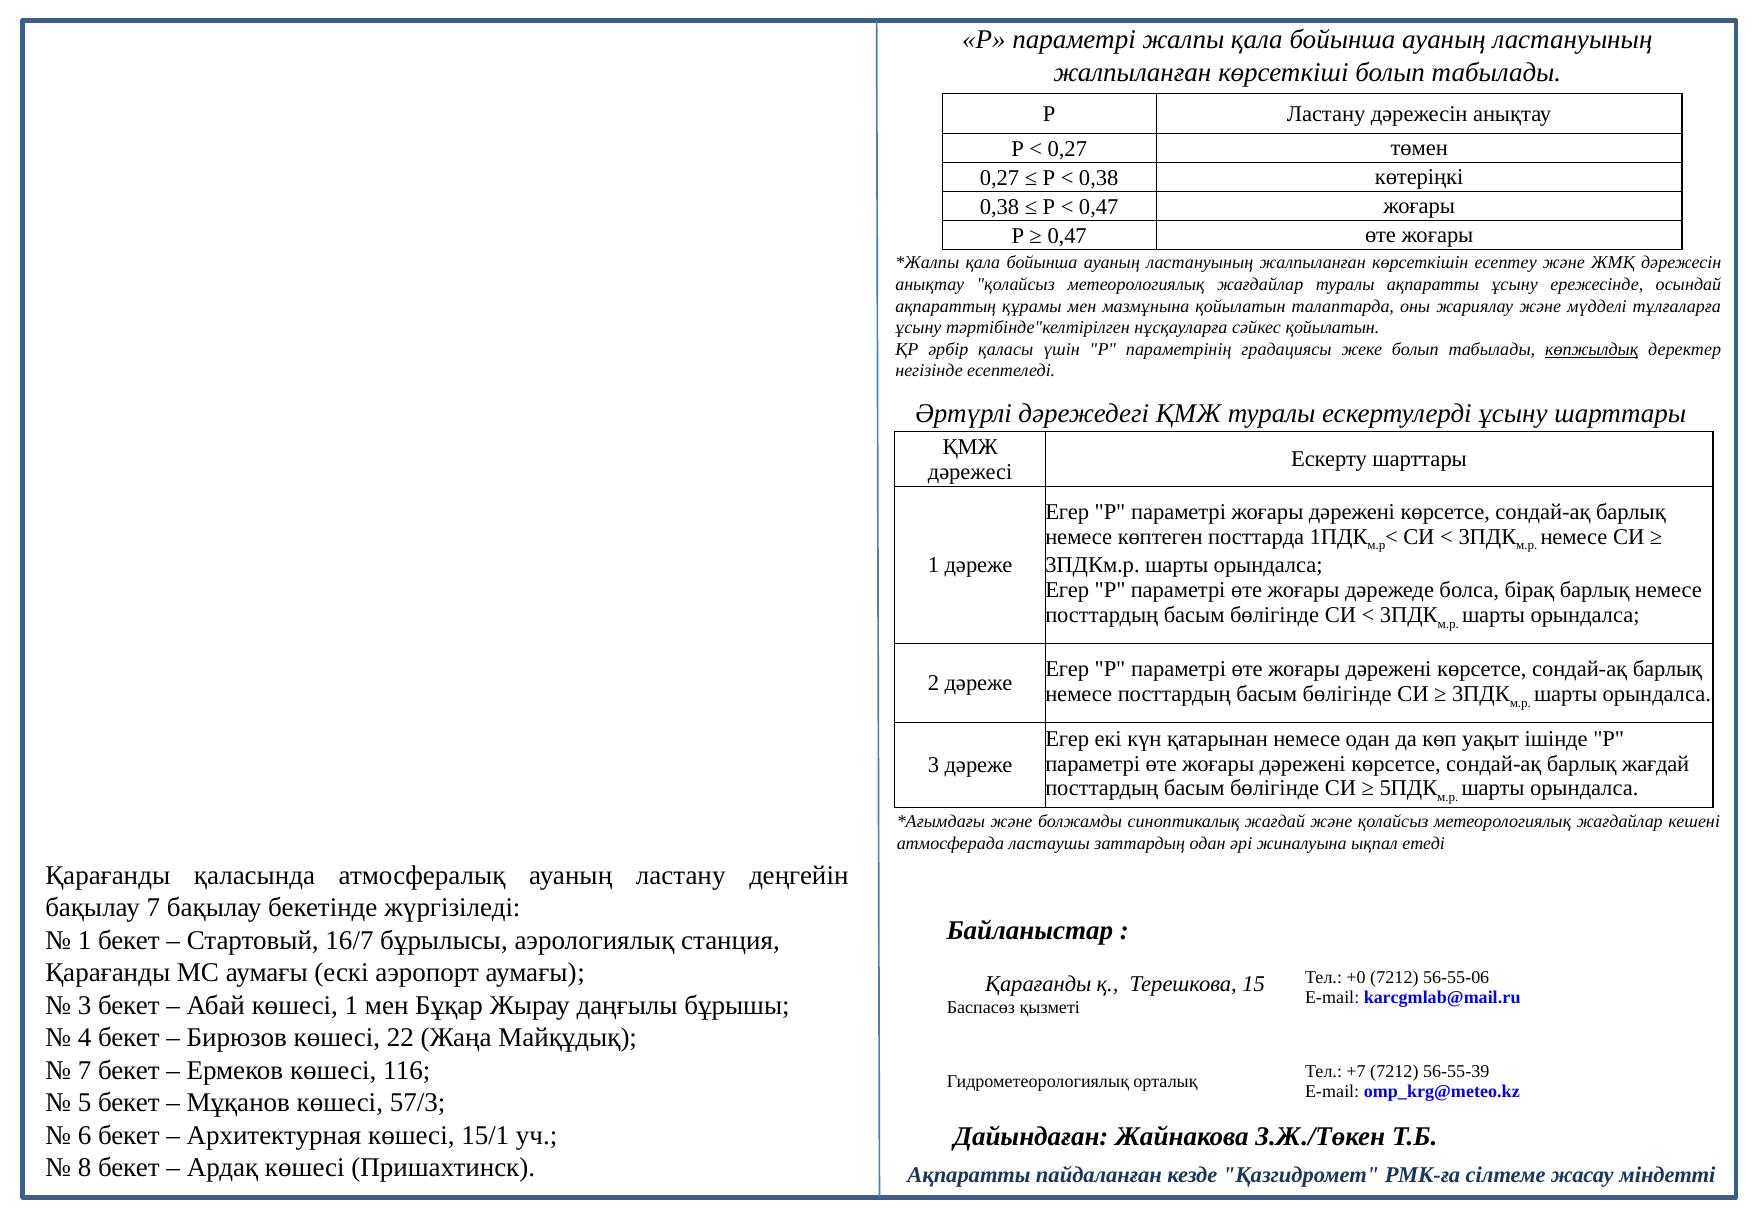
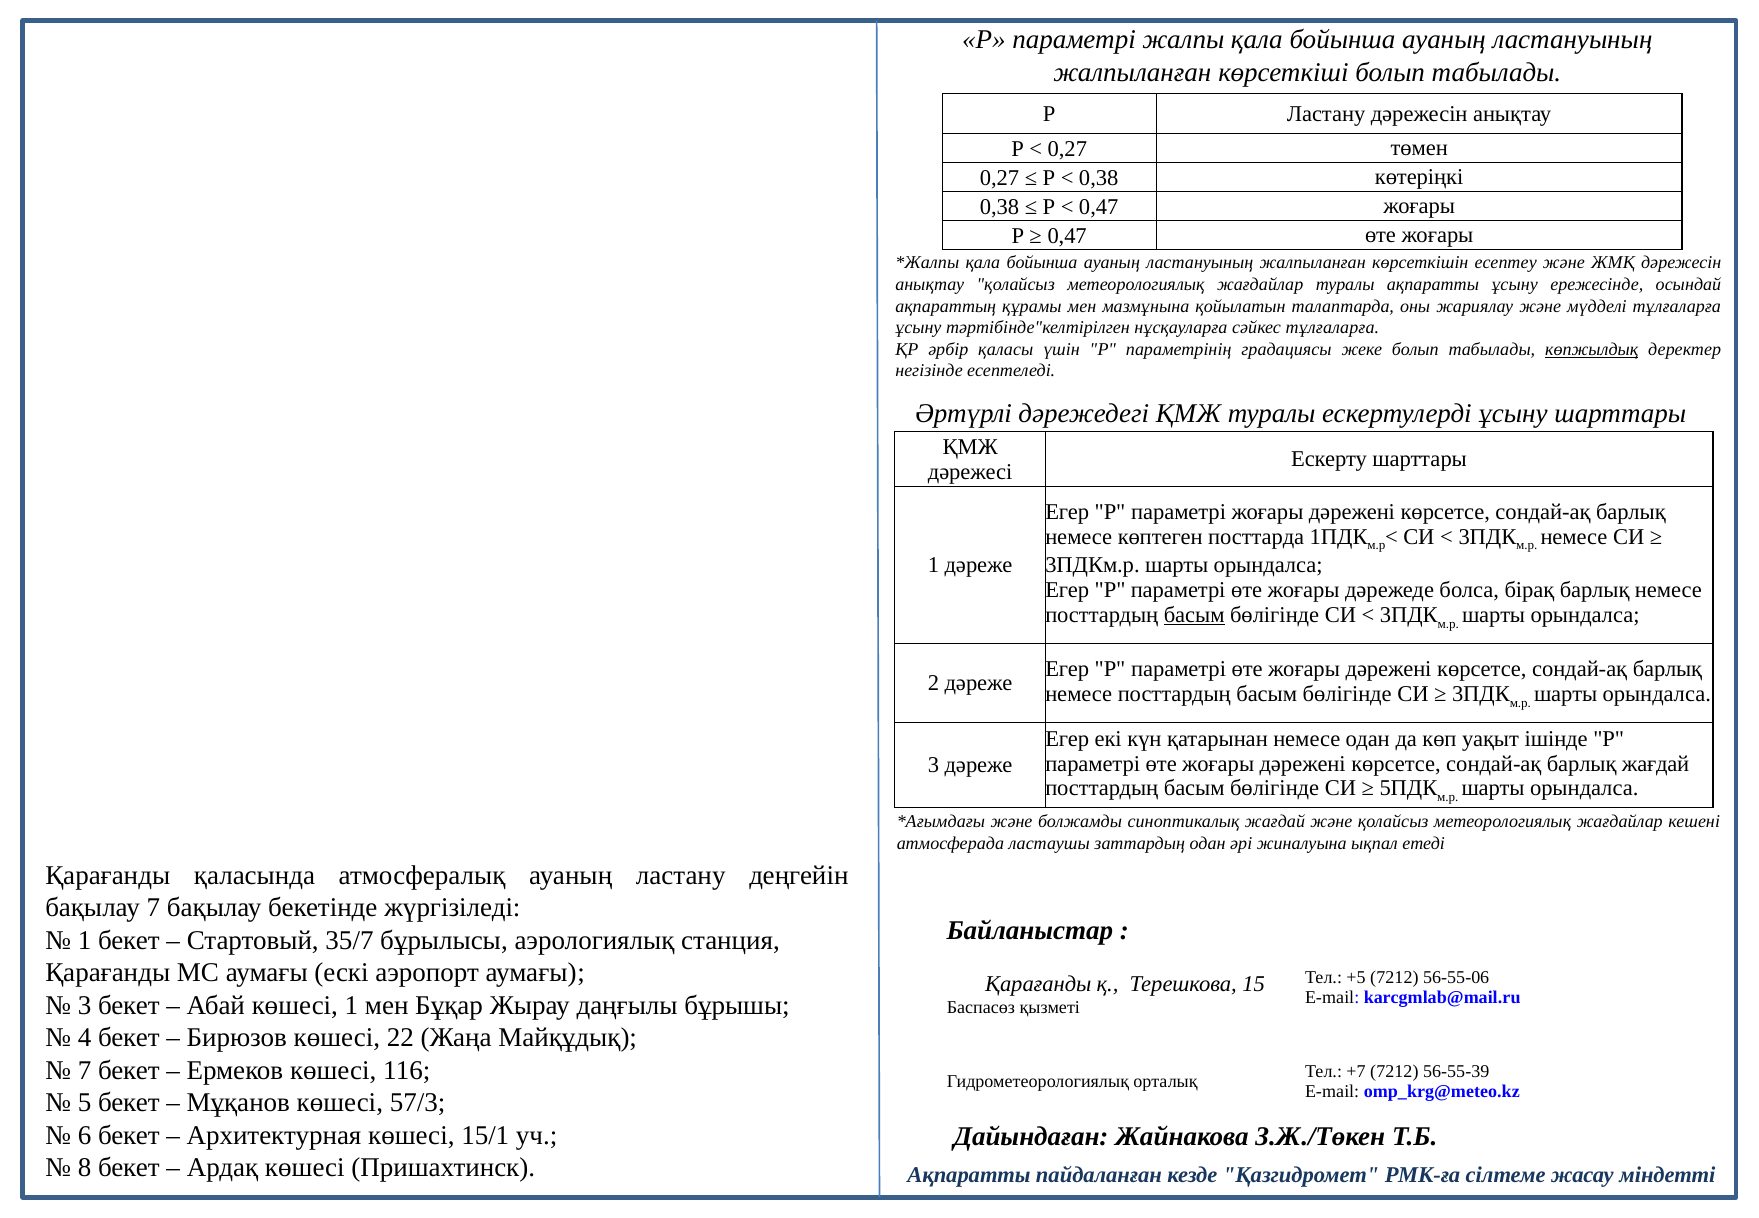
сәйкес қойылатын: қойылатын -> тұлғаларға (1332, 328)
басым underline: none -> present (1194, 615)
16/7: 16/7 -> 35/7 (349, 940)
+0: +0 -> +5 (1356, 978)
